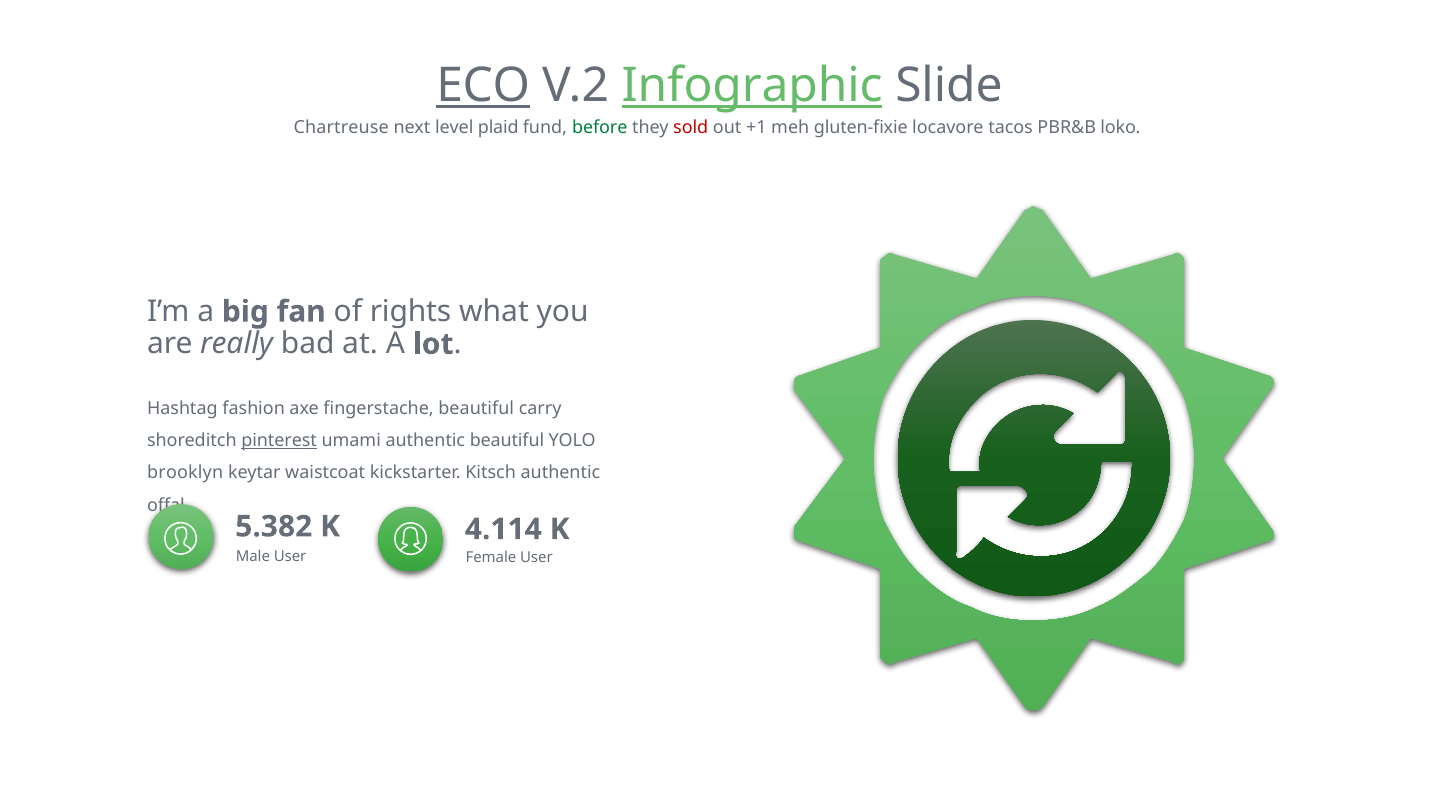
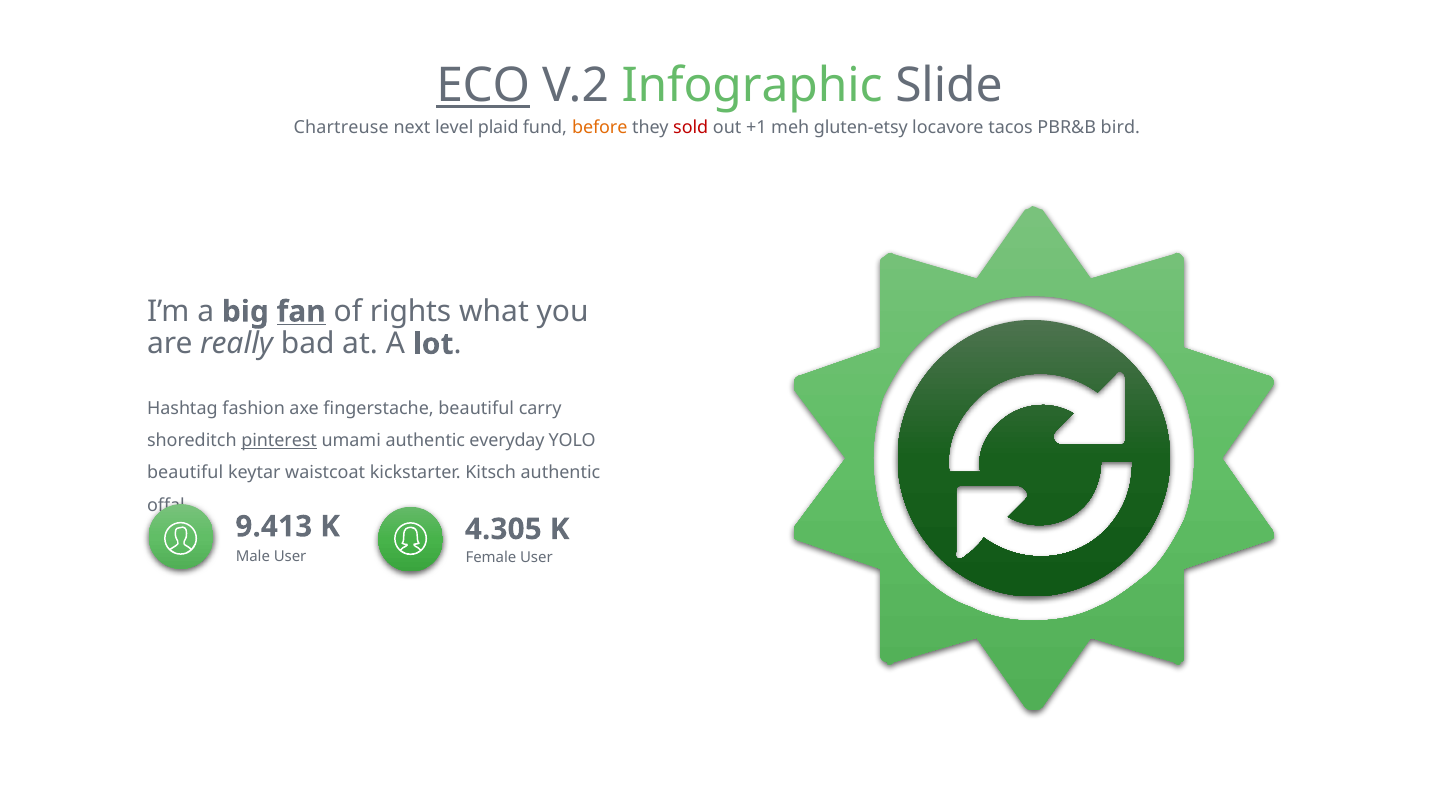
Infographic underline: present -> none (752, 86)
before colour: green -> orange (600, 128)
gluten-fixie: gluten-fixie -> gluten-etsy (861, 128)
loko: loko -> bird (1120, 128)
fan underline: none -> present (301, 312)
authentic beautiful: beautiful -> everyday (507, 441)
brooklyn: brooklyn -> beautiful (185, 473)
5.382: 5.382 -> 9.413 (274, 526)
4.114: 4.114 -> 4.305 (503, 529)
